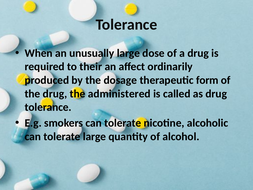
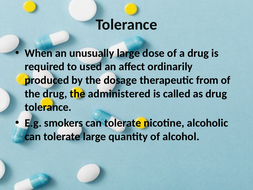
their: their -> used (91, 67)
form: form -> from (207, 80)
